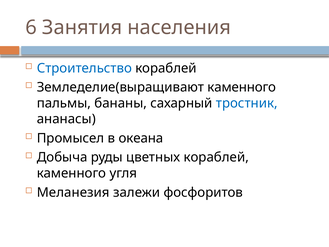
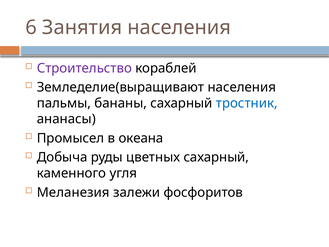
Строительство colour: blue -> purple (84, 68)
Земледелие(выращивают каменного: каменного -> населения (242, 87)
цветных кораблей: кораблей -> сахарный (216, 157)
